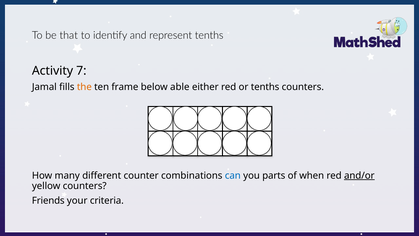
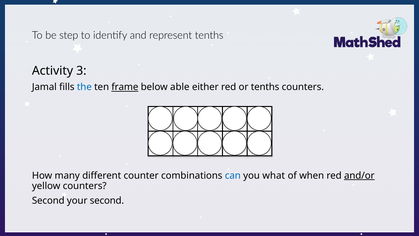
that: that -> step (69, 35)
7: 7 -> 3 (81, 71)
the colour: orange -> blue (84, 87)
frame underline: none -> present (125, 87)
parts: parts -> what (274, 175)
Friends: Friends -> Second (48, 200)
your criteria: criteria -> second (107, 200)
